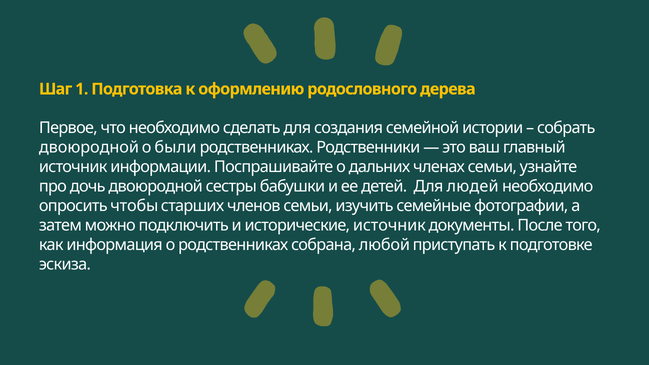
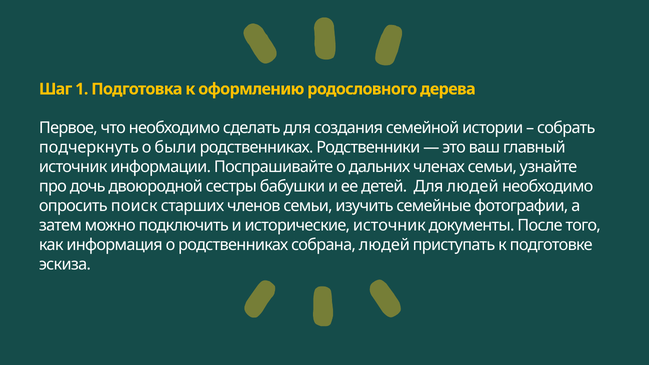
двоюродной: двоюродной -> подчеркнуть (89, 147)
чтобы: чтобы -> поиск (134, 206)
собрана любой: любой -> людей (384, 245)
